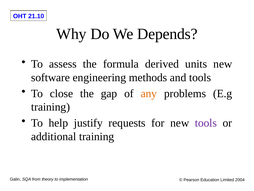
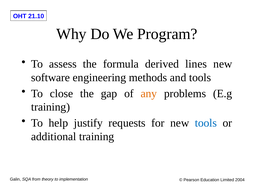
Depends: Depends -> Program (167, 34)
units: units -> lines (196, 64)
tools colour: purple -> blue (206, 123)
